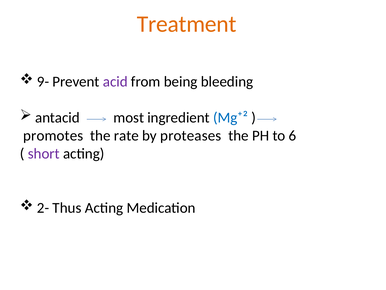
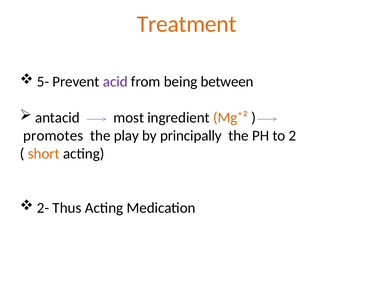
9-: 9- -> 5- (43, 81)
bleeding: bleeding -> between (227, 81)
Mg⁺² colour: blue -> orange (230, 117)
rate: rate -> play (126, 135)
proteases: proteases -> principally (191, 135)
6: 6 -> 2 (292, 135)
short colour: purple -> orange (44, 154)
